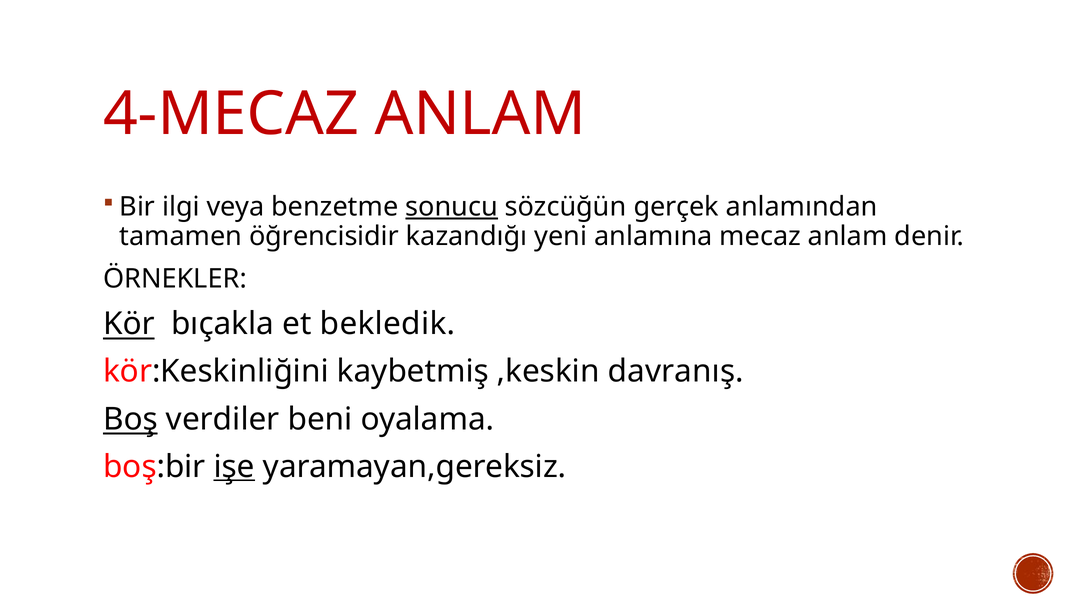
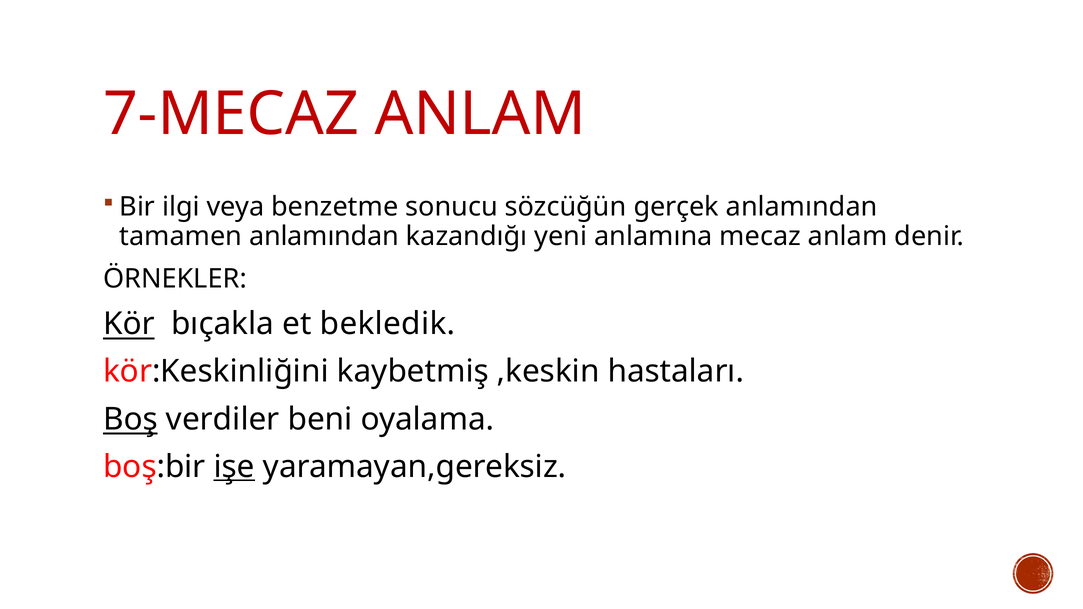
4-MECAZ: 4-MECAZ -> 7-MECAZ (231, 114)
sonucu underline: present -> none (452, 207)
tamamen öğrencisidir: öğrencisidir -> anlamından (324, 236)
davranış: davranış -> hastaları (676, 372)
